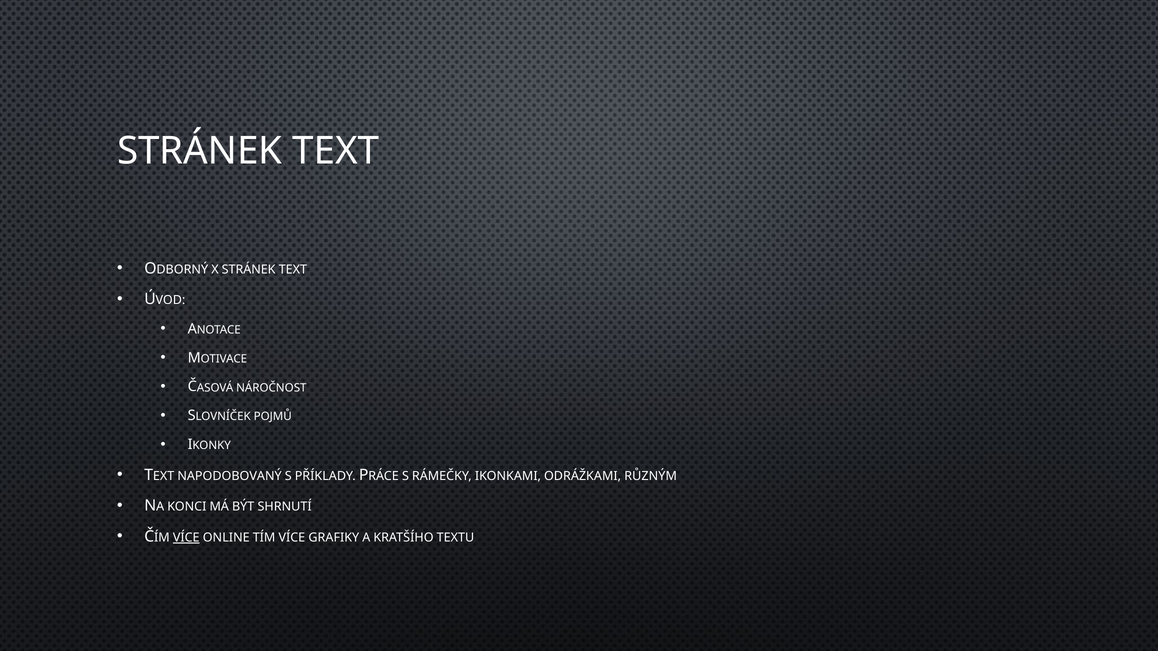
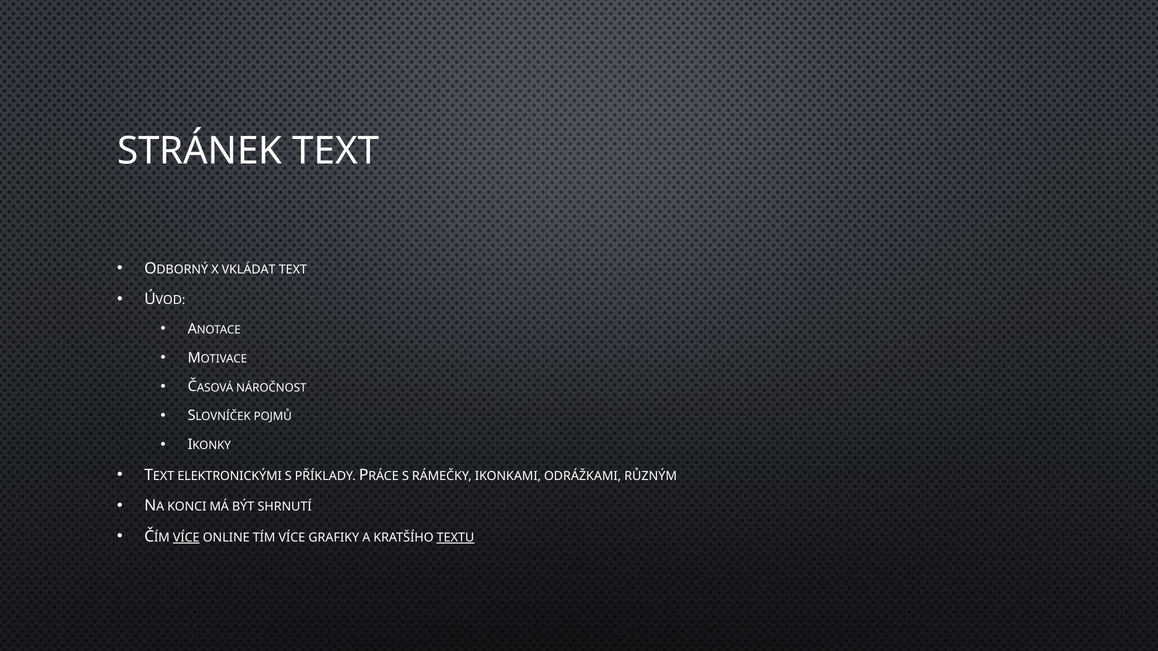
X STRÁNEK: STRÁNEK -> VKLÁDAT (249, 270)
NAPODOBOVANÝ: NAPODOBOVANÝ -> ELEKTRONICKÝMI (230, 476)
TEXTU underline: none -> present (456, 538)
